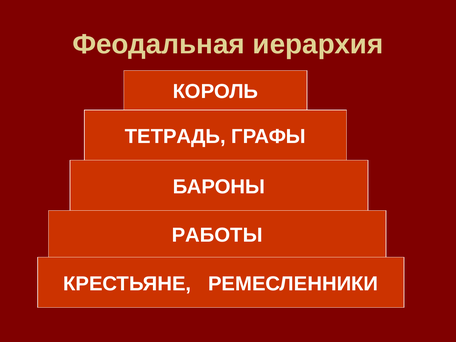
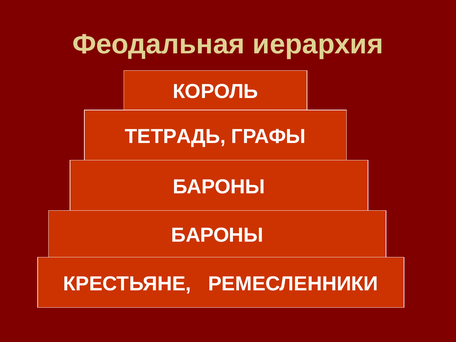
РАБОТЫ: РАБОТЫ -> БАРОНЫ (217, 235)
